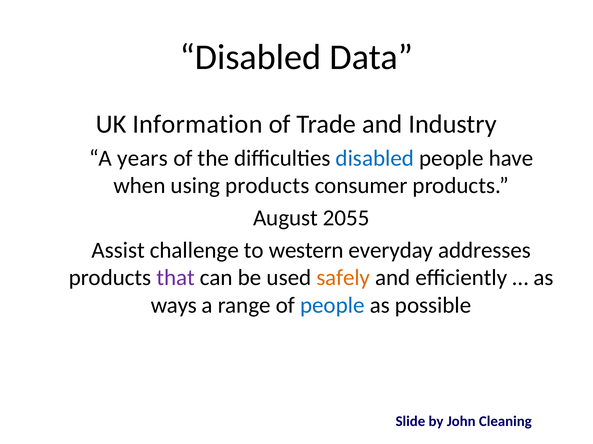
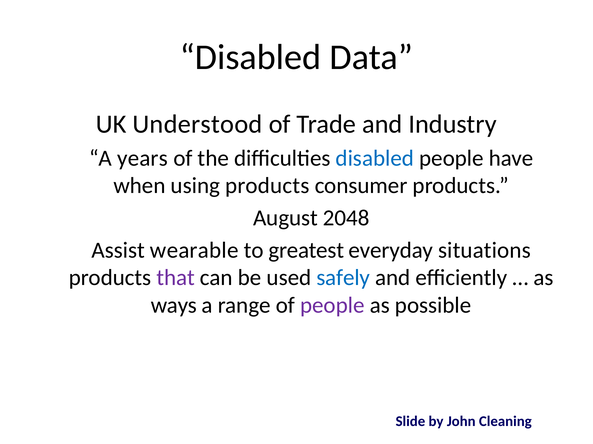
Information: Information -> Understood (197, 124)
2055: 2055 -> 2048 (346, 218)
challenge: challenge -> wearable (194, 251)
western: western -> greatest (306, 251)
addresses: addresses -> situations (484, 251)
safely colour: orange -> blue (343, 278)
people colour: blue -> purple (332, 306)
